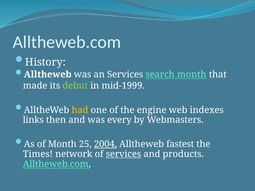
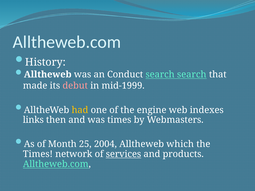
an Services: Services -> Conduct (125, 75)
search month: month -> search (192, 75)
debut colour: light green -> pink (75, 86)
was every: every -> times (119, 120)
2004 underline: present -> none (105, 144)
fastest: fastest -> which (180, 144)
